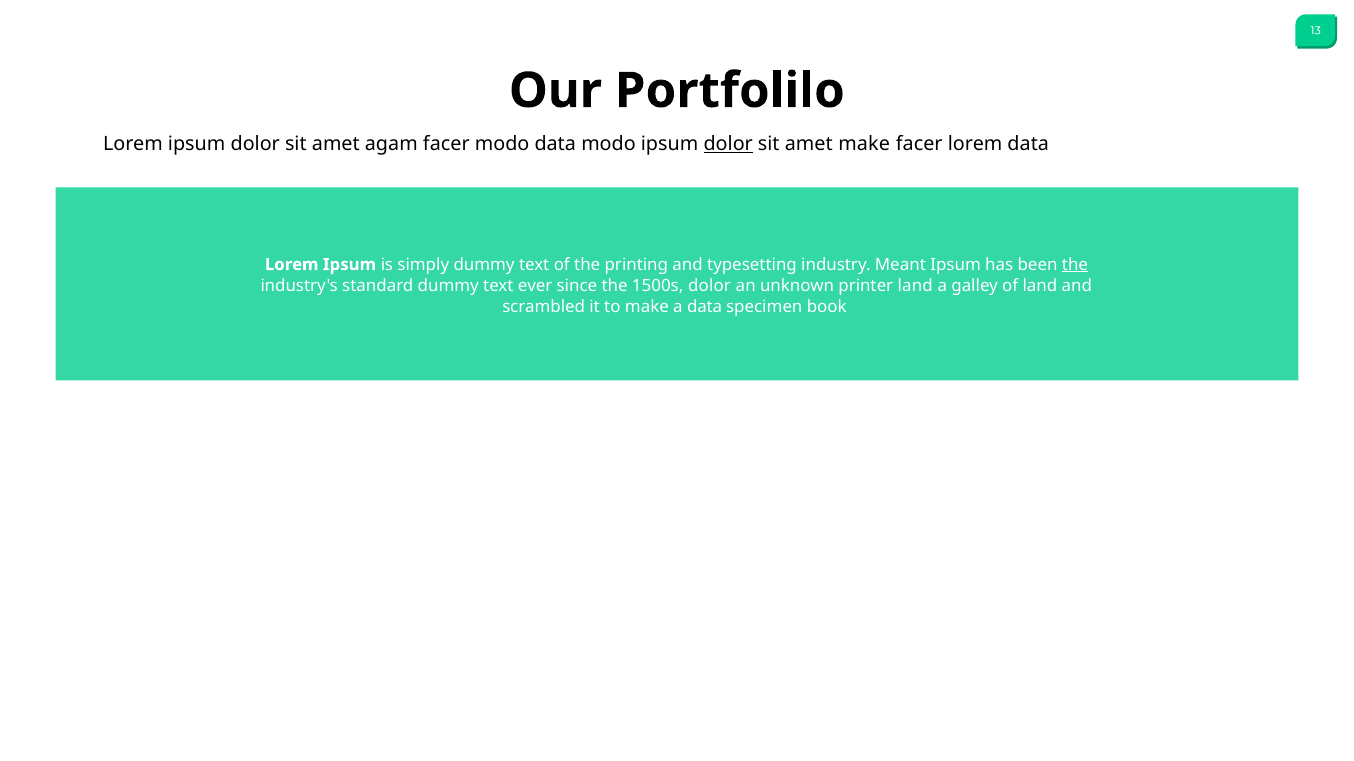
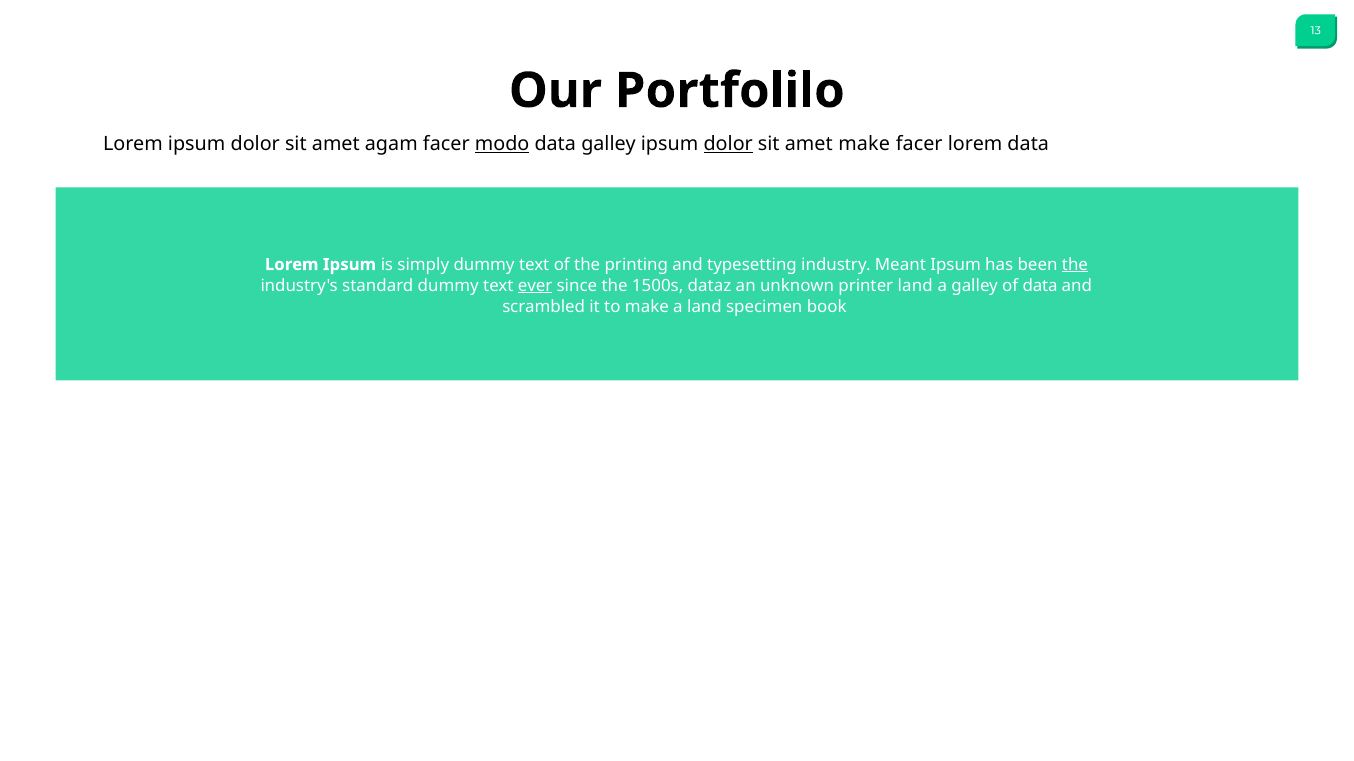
modo underline: none -> present (502, 144)
data modo: modo -> galley (609, 144)
ever underline: none -> present (535, 286)
1500s dolor: dolor -> dataz (710, 286)
of land: land -> data (1040, 286)
a data: data -> land (704, 307)
